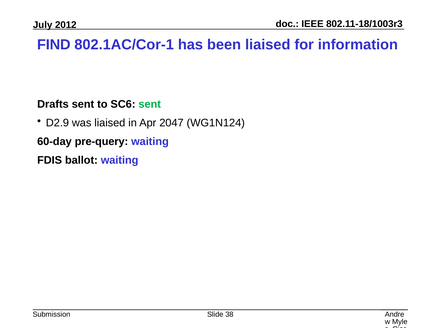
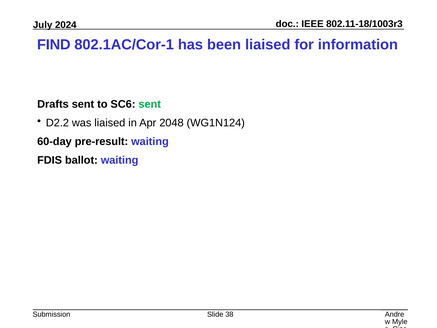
2012: 2012 -> 2024 (66, 25)
D2.9: D2.9 -> D2.2 (57, 123)
2047: 2047 -> 2048 (171, 123)
pre-query: pre-query -> pre-result (101, 141)
